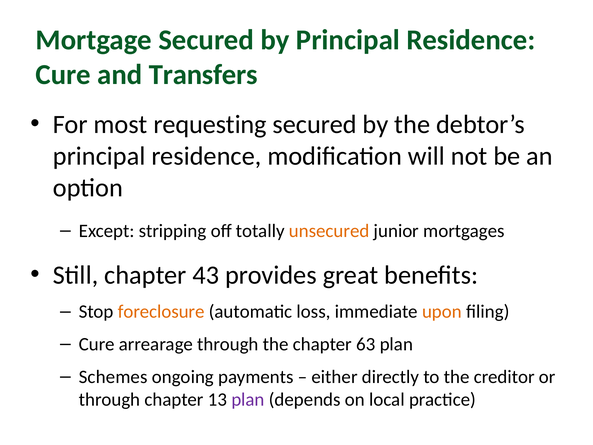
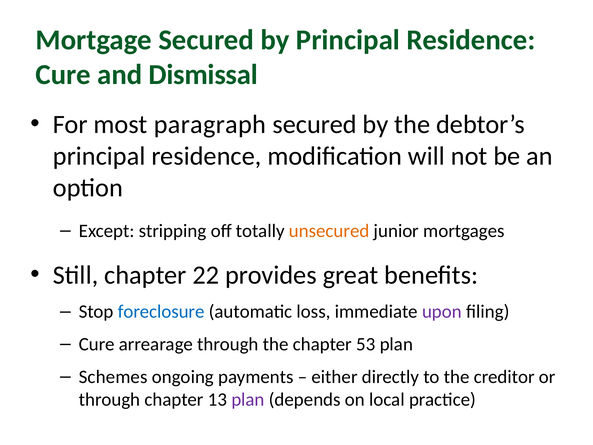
Transfers: Transfers -> Dismissal (203, 75)
requesting: requesting -> paragraph (210, 124)
43: 43 -> 22 (206, 275)
foreclosure colour: orange -> blue (161, 312)
upon colour: orange -> purple (442, 312)
63: 63 -> 53 (366, 344)
